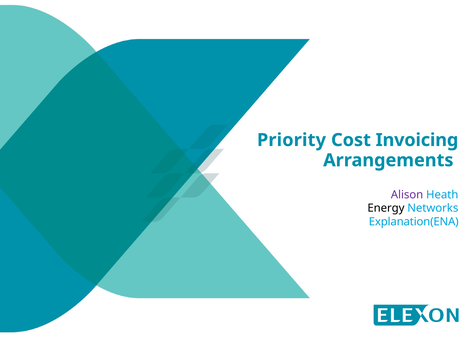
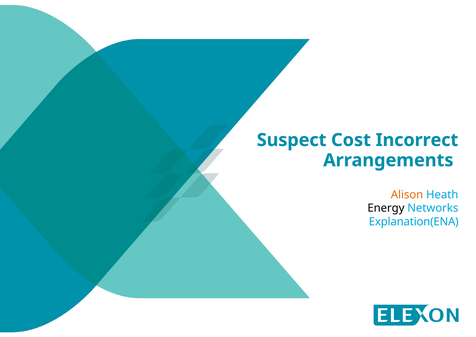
Priority: Priority -> Suspect (292, 140)
Invoicing: Invoicing -> Incorrect (417, 140)
Alison colour: purple -> orange (407, 194)
